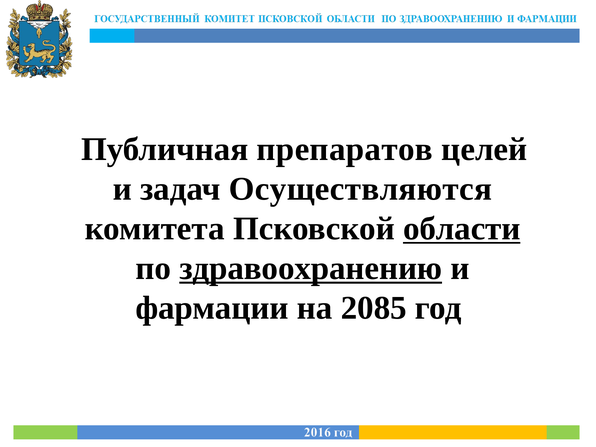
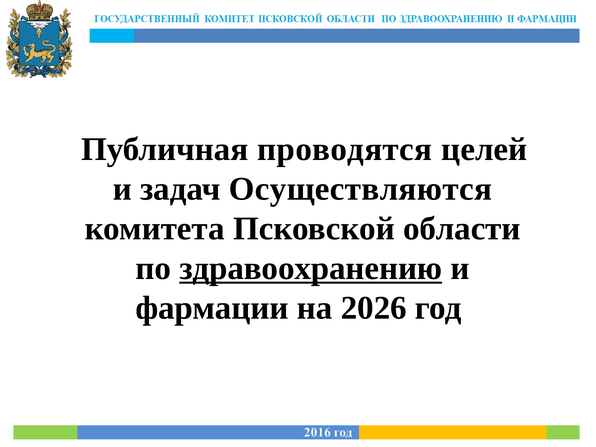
препаратов: препаратов -> проводятся (345, 149)
области underline: present -> none (462, 229)
2085: 2085 -> 2026 (374, 308)
